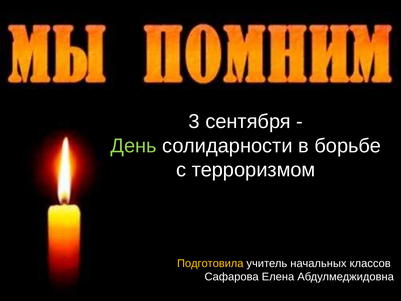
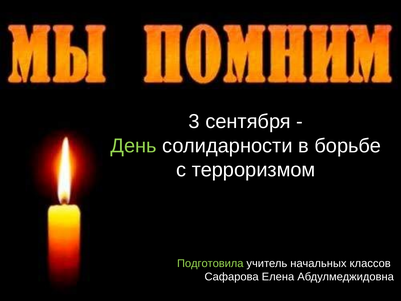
Подготовила colour: yellow -> light green (210, 263)
